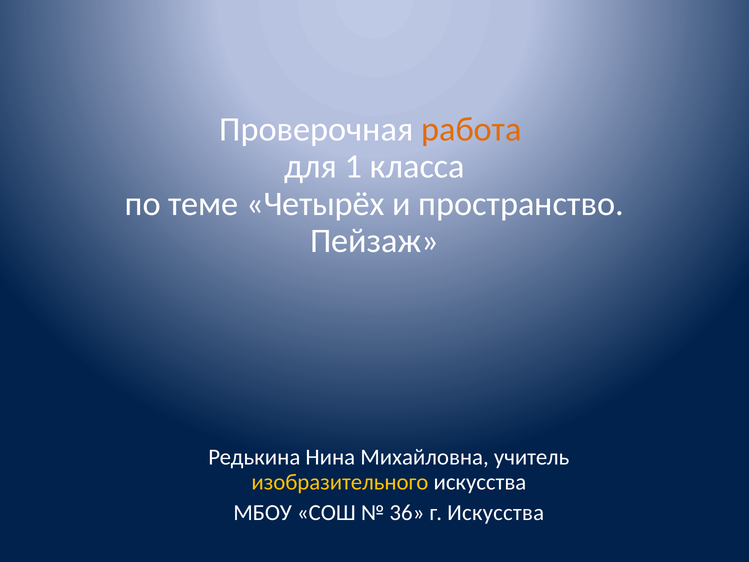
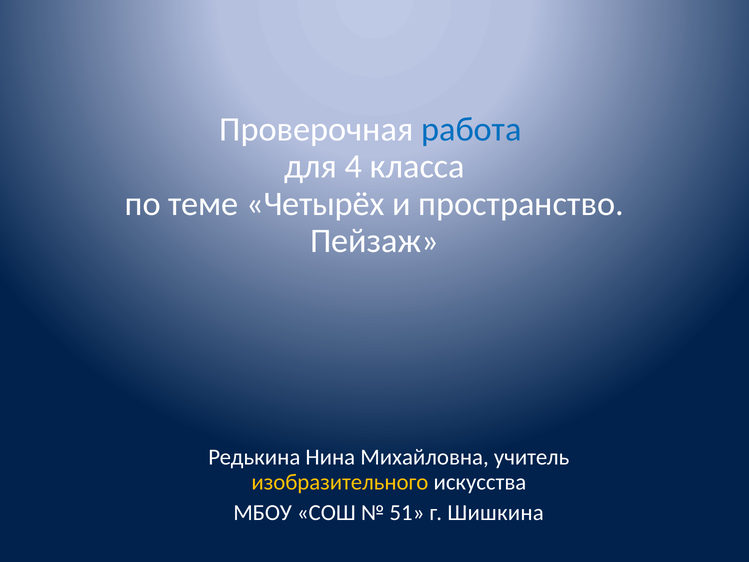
работа colour: orange -> blue (471, 129)
1: 1 -> 4 (353, 167)
36: 36 -> 51 (407, 513)
г Искусства: Искусства -> Шишкина (496, 513)
